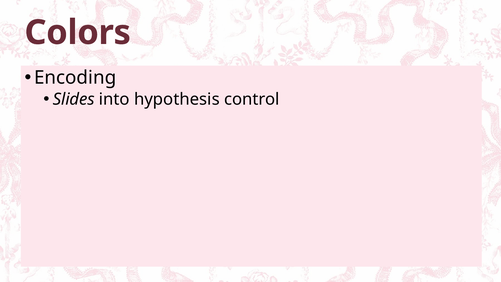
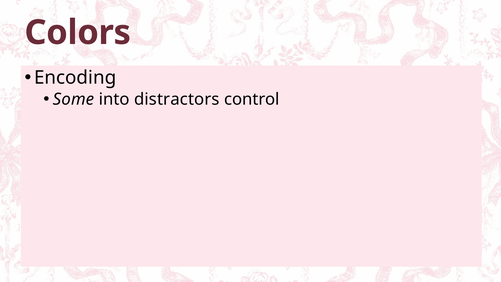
Slides: Slides -> Some (74, 99)
hypothesis: hypothesis -> distractors (177, 99)
